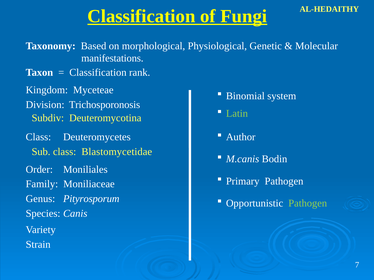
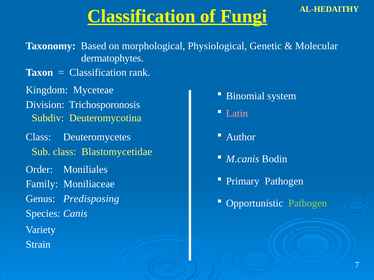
manifestations: manifestations -> dermatophytes (112, 58)
Latin colour: light green -> pink (237, 114)
Pityrosporum: Pityrosporum -> Predisposing (91, 199)
